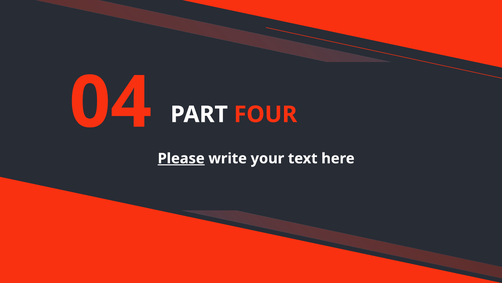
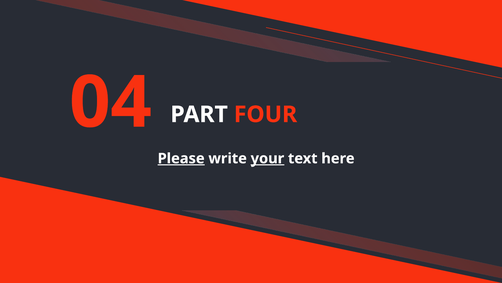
your underline: none -> present (267, 158)
